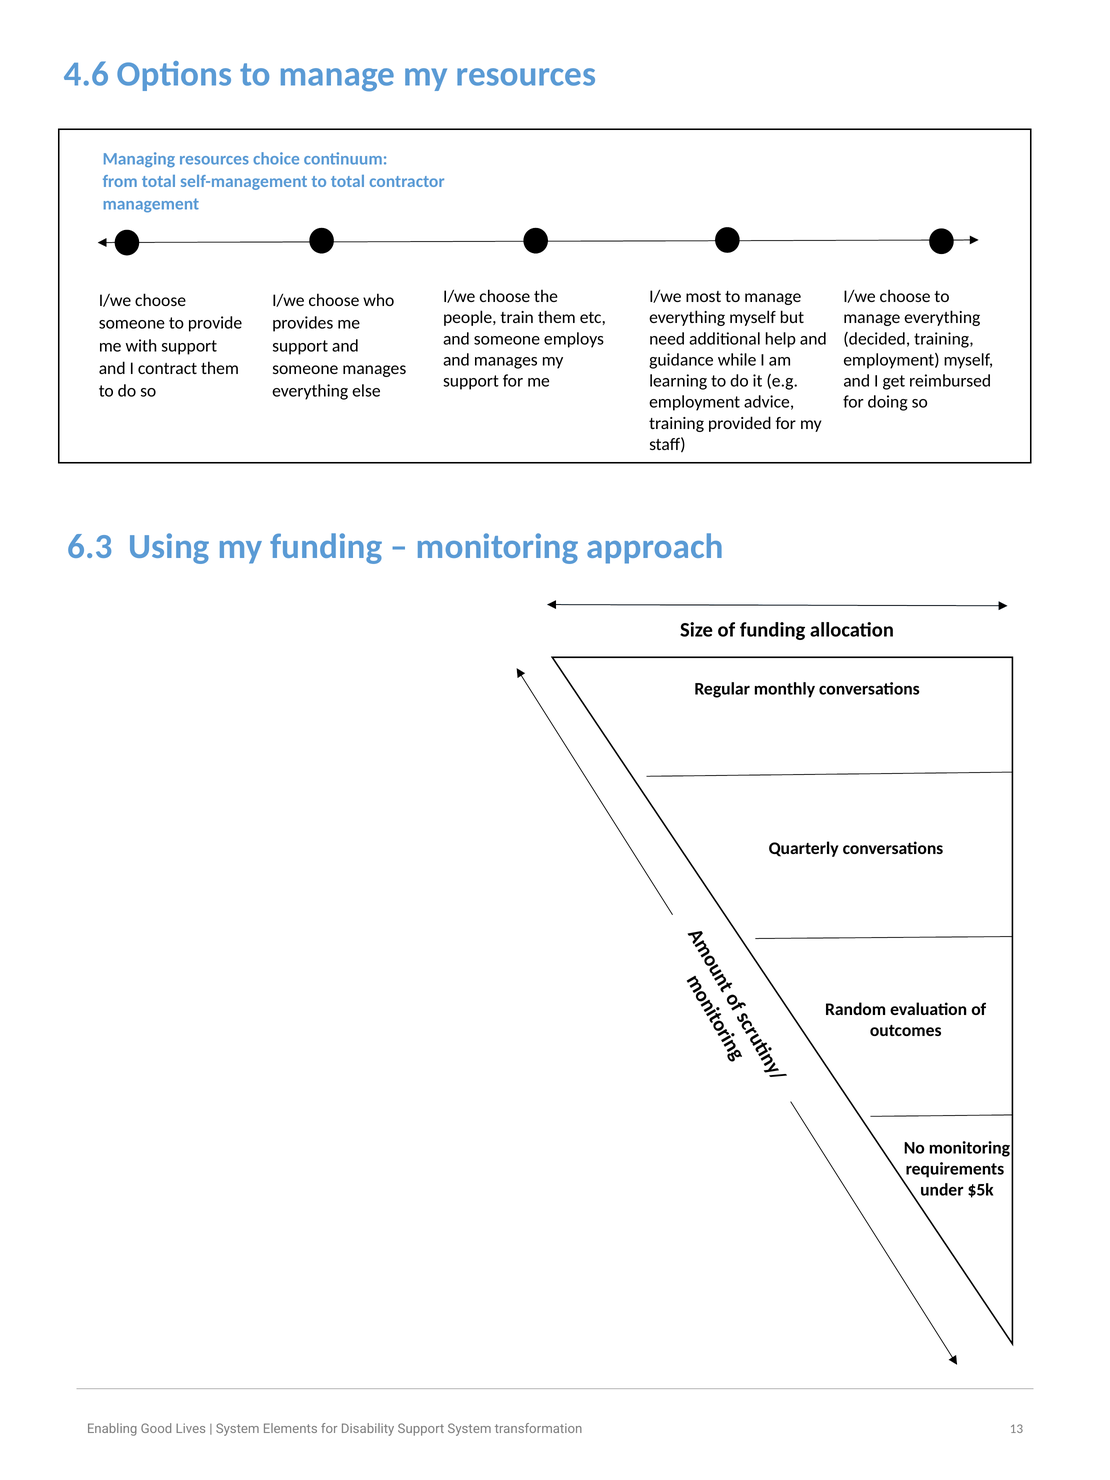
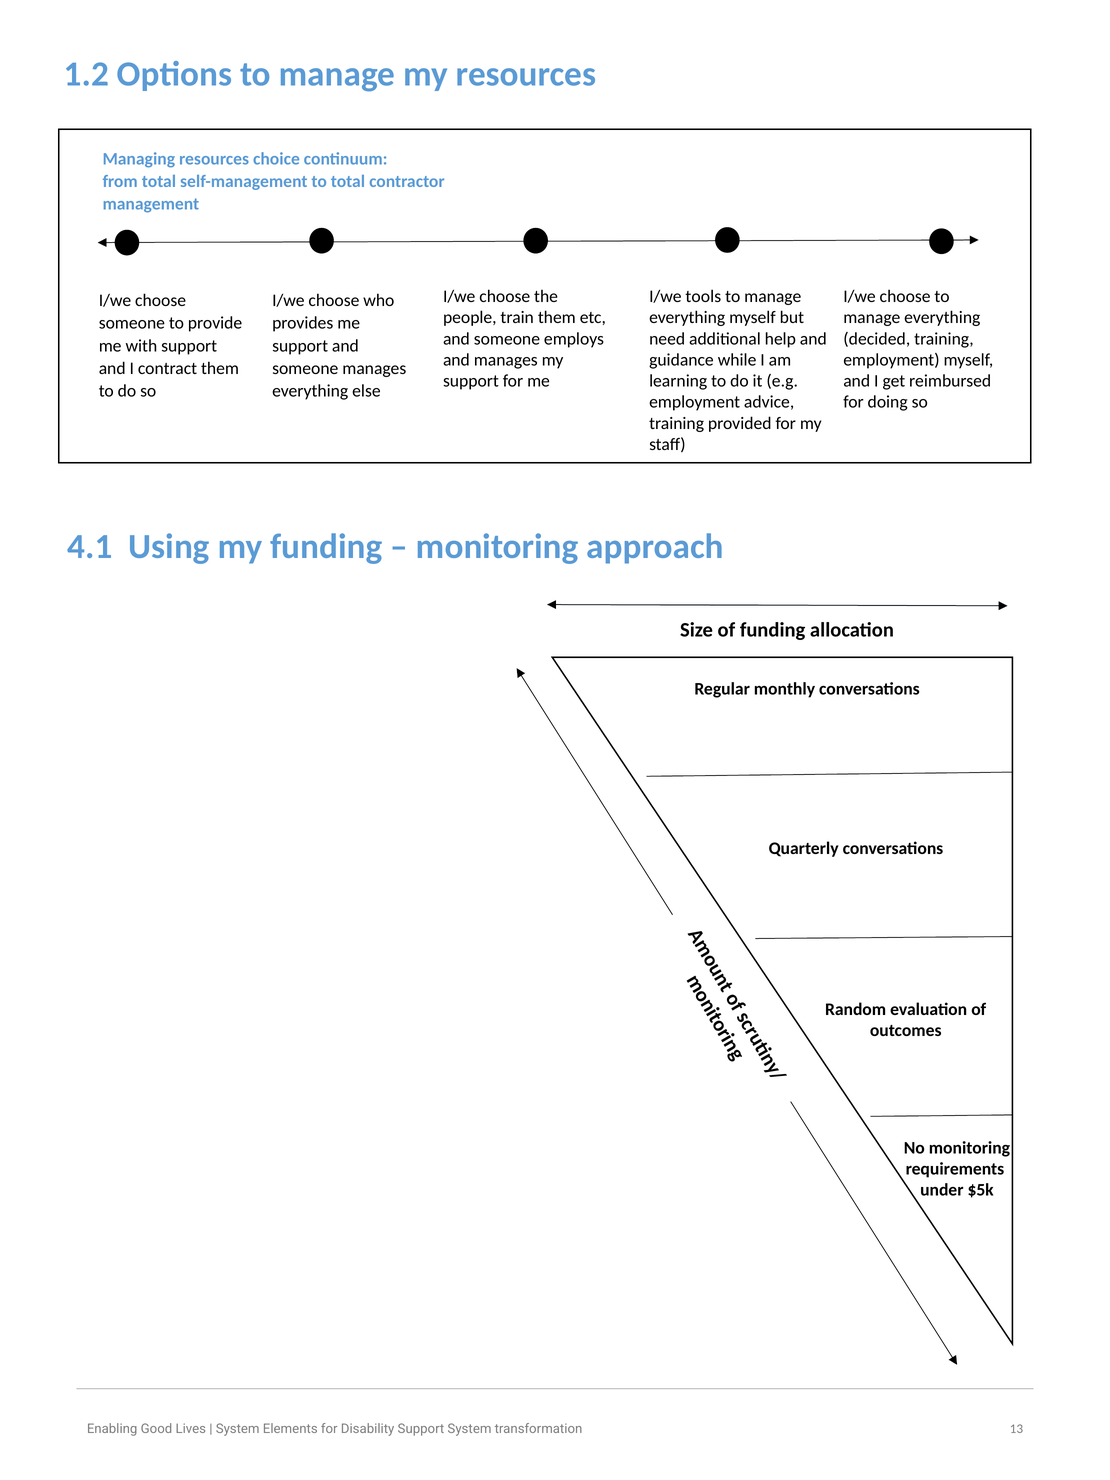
4.6: 4.6 -> 1.2 (86, 74)
most: most -> tools (703, 296)
6.3: 6.3 -> 4.1 (90, 547)
